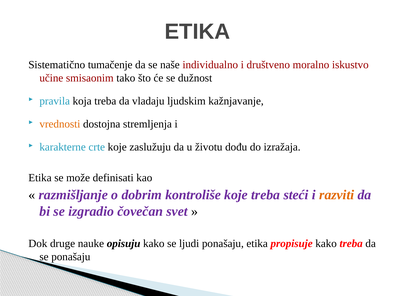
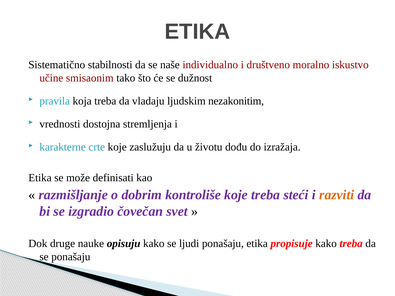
tumačenje: tumačenje -> stabilnosti (110, 65)
kažnjavanje: kažnjavanje -> nezakonitim (236, 101)
vrednosti colour: orange -> black (60, 124)
